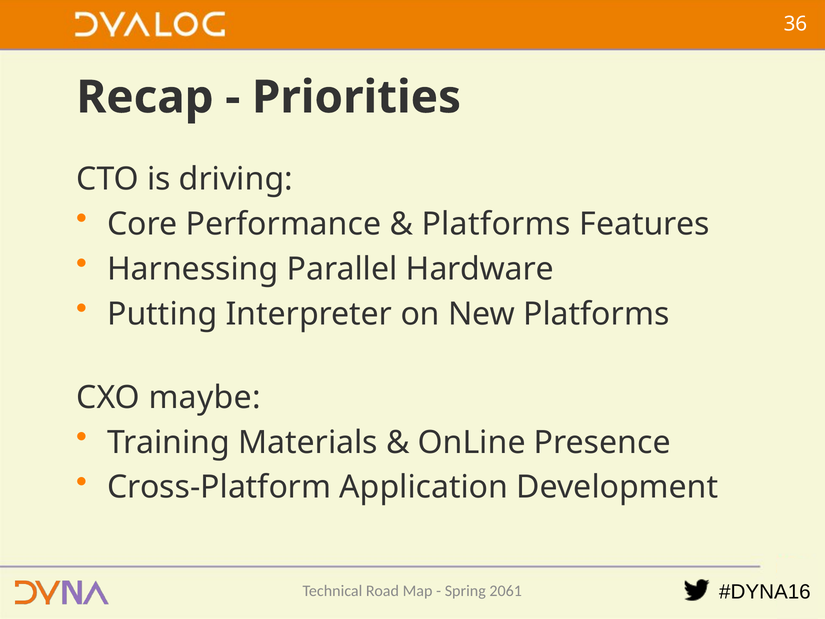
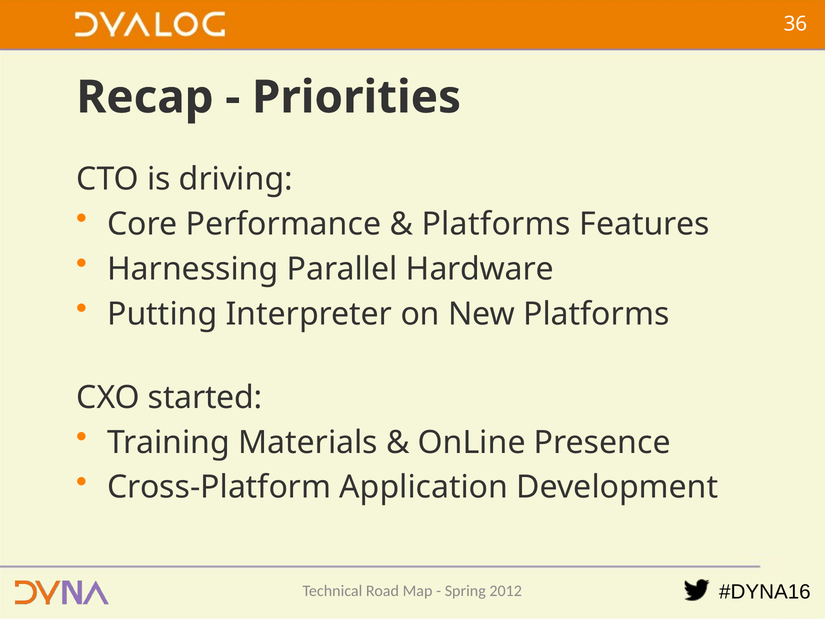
maybe: maybe -> started (205, 397)
2061: 2061 -> 2012 (506, 591)
